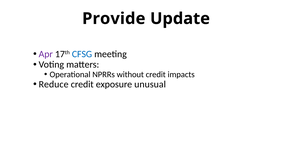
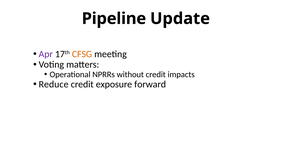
Provide: Provide -> Pipeline (114, 19)
CFSG colour: blue -> orange (82, 54)
unusual: unusual -> forward (150, 84)
